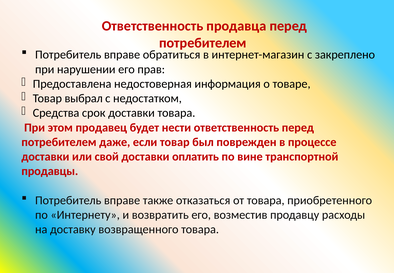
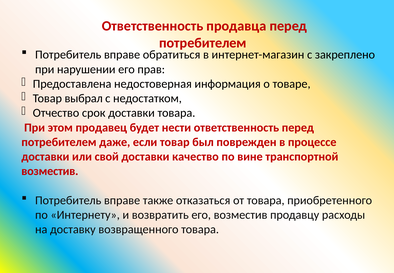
Средства: Средства -> Отчество (56, 113)
оплатить: оплатить -> качество (195, 156)
продавцы: продавцы -> возместив (50, 171)
